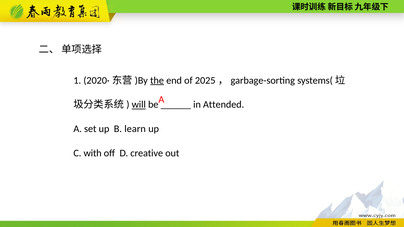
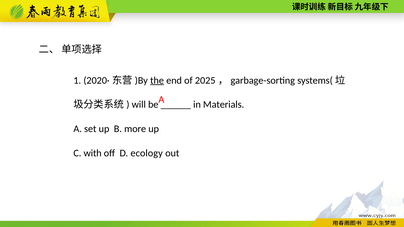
will underline: present -> none (139, 105)
Attended: Attended -> Materials (224, 105)
learn: learn -> more (135, 129)
creative: creative -> ecology (147, 153)
